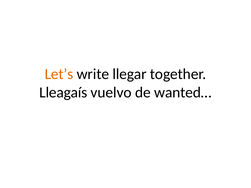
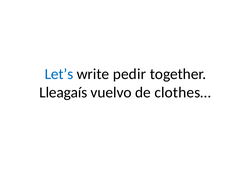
Let’s colour: orange -> blue (59, 74)
llegar: llegar -> pedir (129, 74)
wanted…: wanted… -> clothes… (183, 92)
